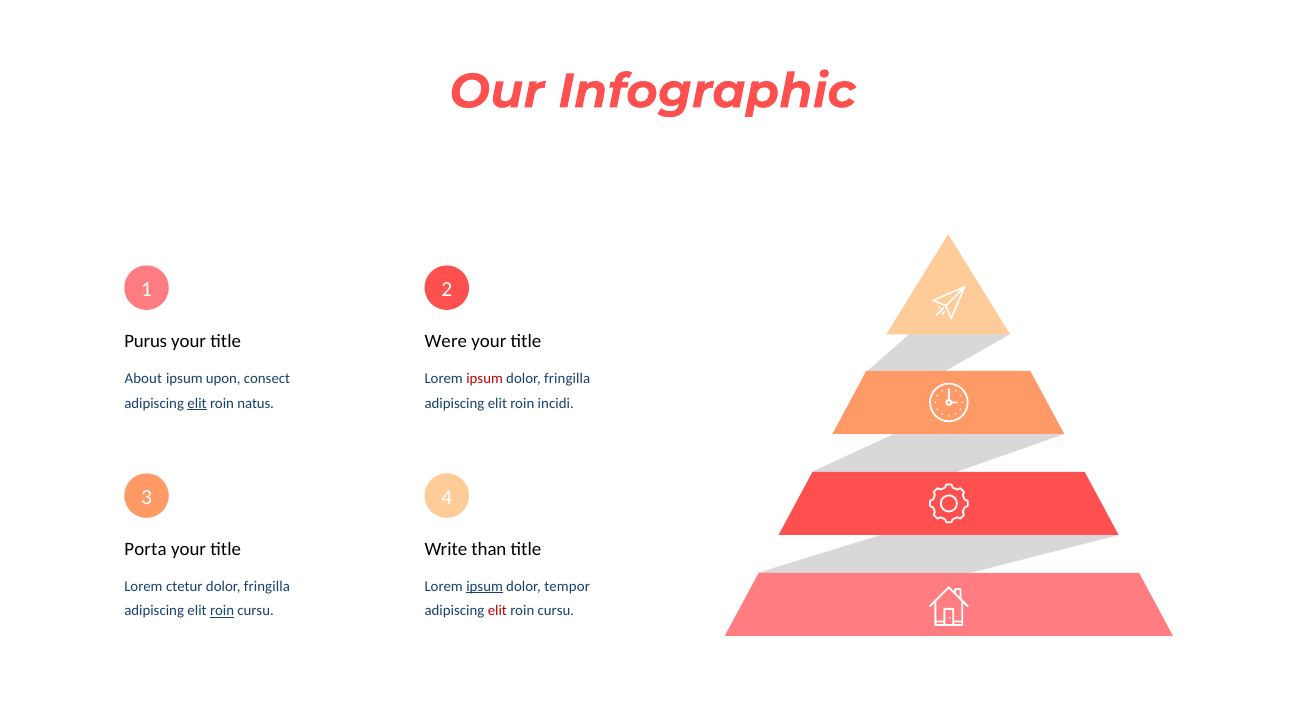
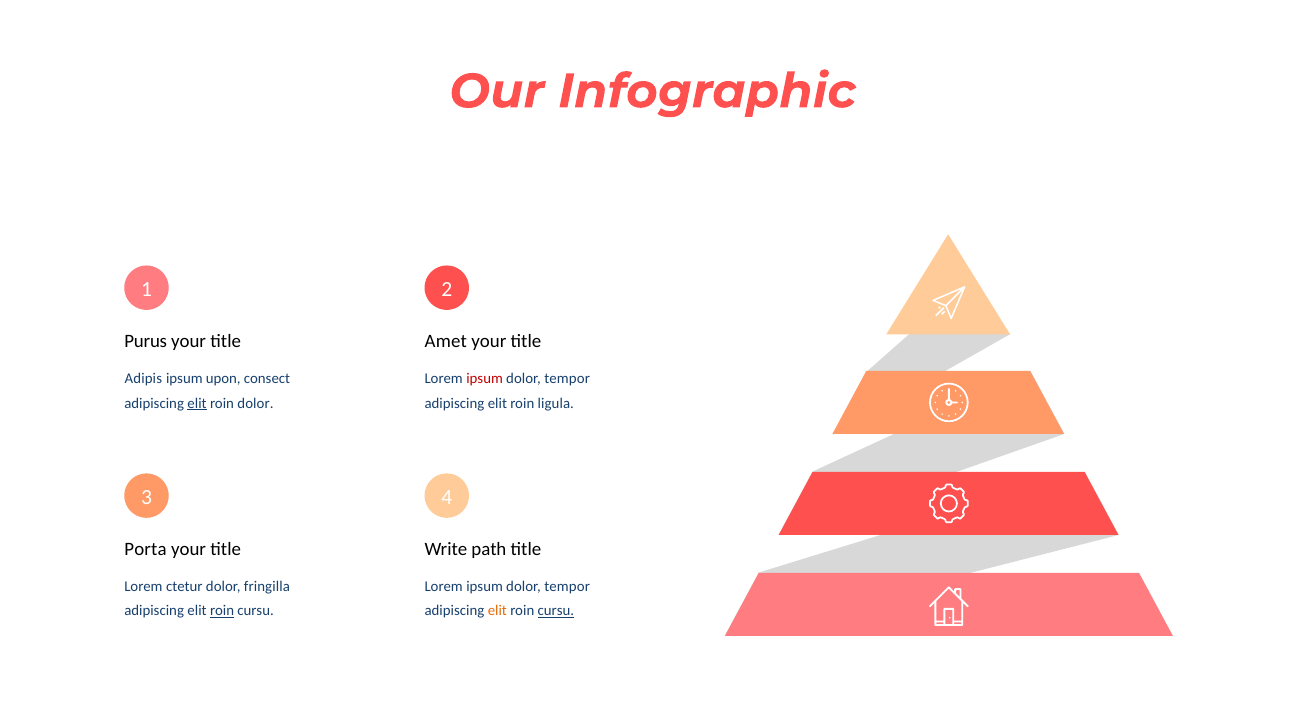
Were: Were -> Amet (446, 342)
About: About -> Adipis (143, 378)
fringilla: fringilla -> tempor (567, 378)
roin natus: natus -> dolor (256, 403)
incidi: incidi -> ligula (556, 403)
than: than -> path (489, 550)
ipsum underline: present -> none (485, 586)
elit colour: red -> orange (497, 611)
cursu underline: none -> present (556, 611)
